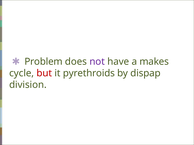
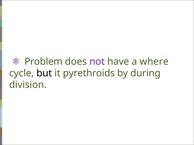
makes: makes -> where (154, 62)
but colour: red -> black (44, 73)
dispap: dispap -> during (145, 73)
